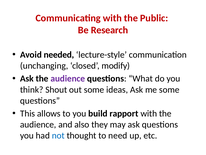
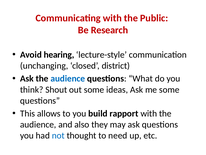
needed: needed -> hearing (59, 55)
modify: modify -> district (116, 66)
audience colour: purple -> blue (68, 78)
